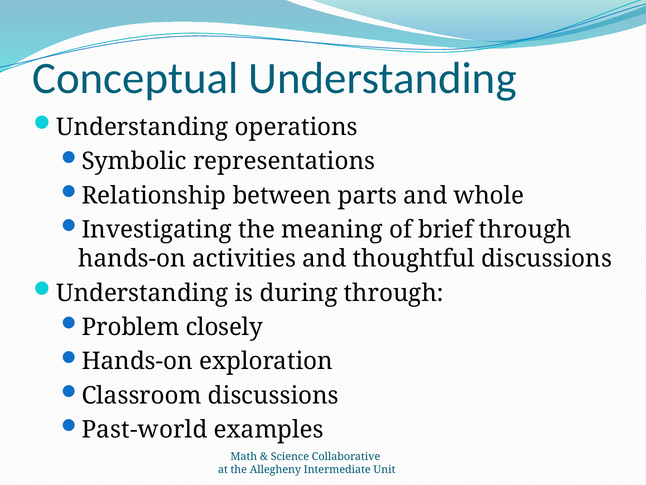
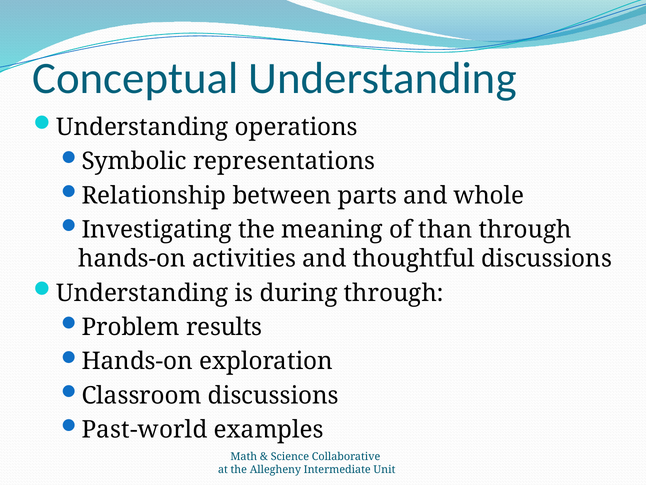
brief: brief -> than (445, 229)
closely: closely -> results (224, 327)
